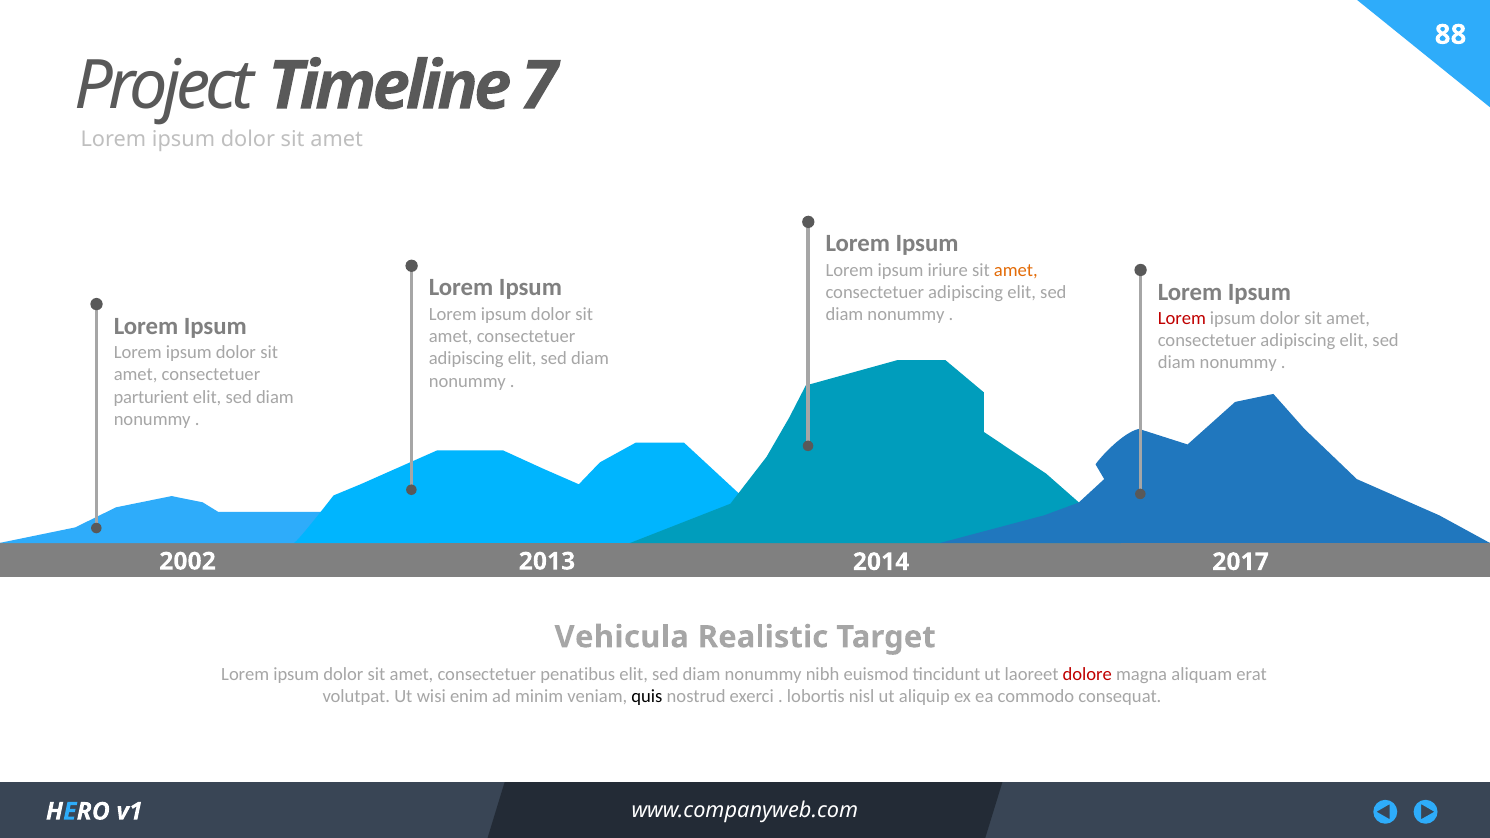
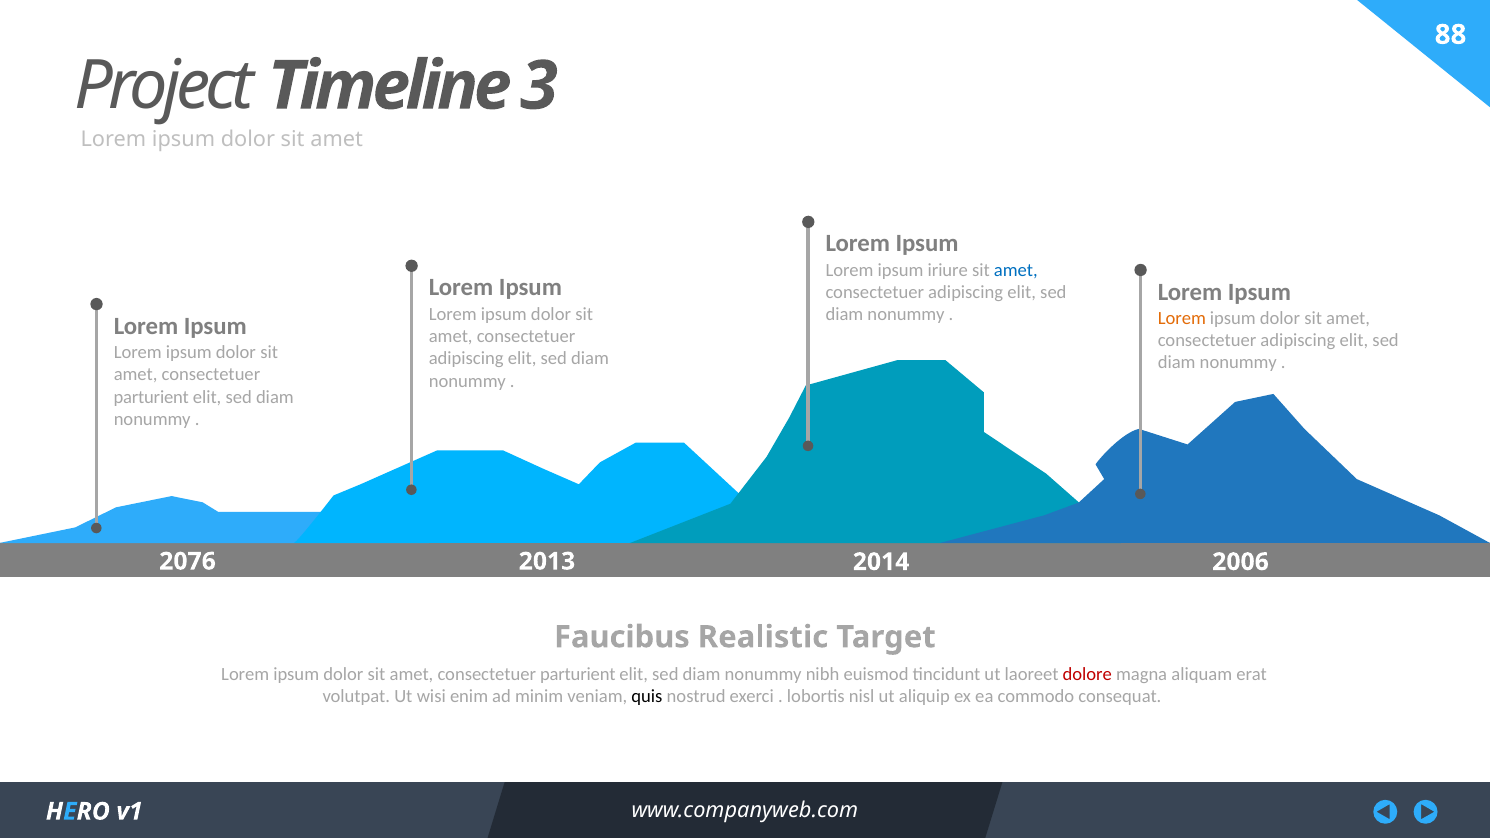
7: 7 -> 3 (539, 86)
amet colour: orange -> blue (1016, 270)
Lorem colour: red -> orange (1182, 318)
2002: 2002 -> 2076 (188, 561)
2017: 2017 -> 2006 (1241, 562)
Vehicula: Vehicula -> Faucibus (622, 637)
penatibus: penatibus -> parturient (578, 674)
